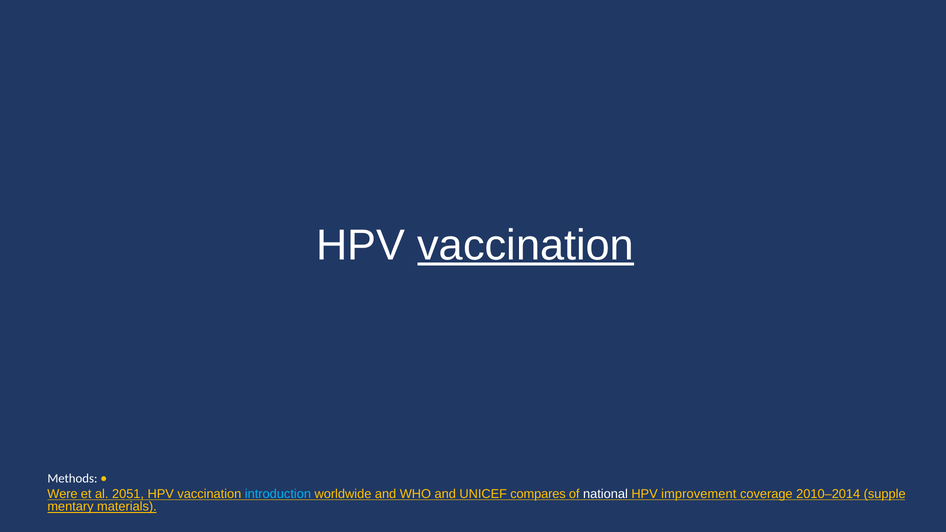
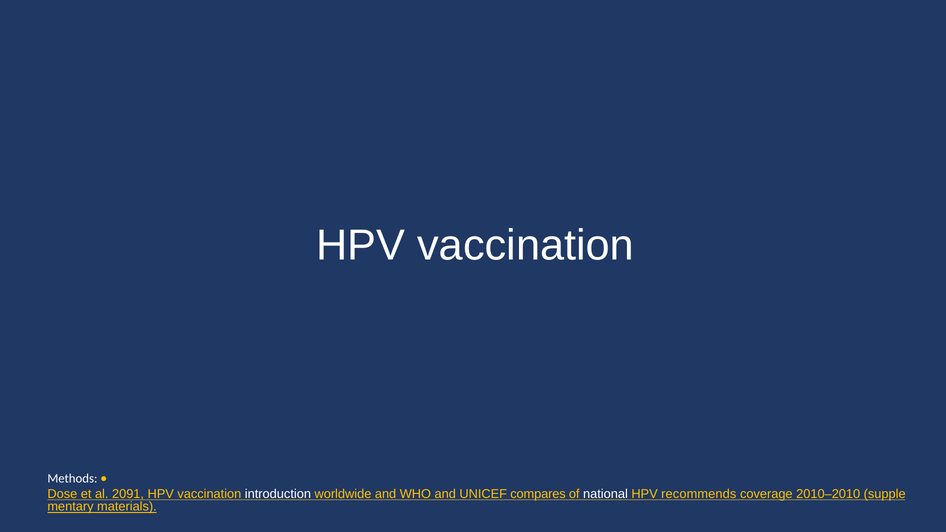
vaccination underline: present -> none (526, 245)
Were: Were -> Dose (62, 494)
2051: 2051 -> 2091 (128, 494)
introduction colour: light blue -> white (278, 494)
improvement: improvement -> recommends (699, 494)
2010–2014: 2010–2014 -> 2010–2010 (828, 494)
